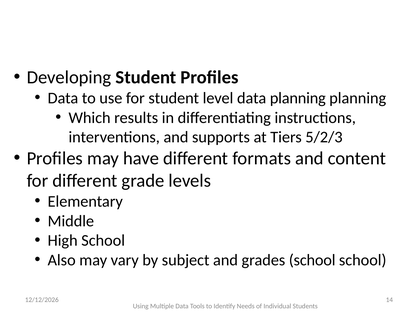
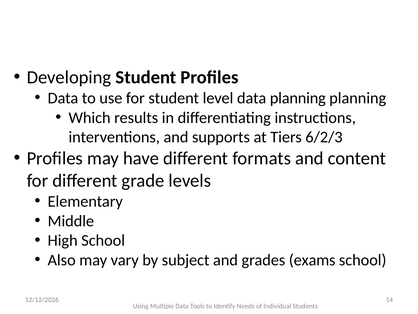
5/2/3: 5/2/3 -> 6/2/3 (324, 137)
grades school: school -> exams (312, 260)
